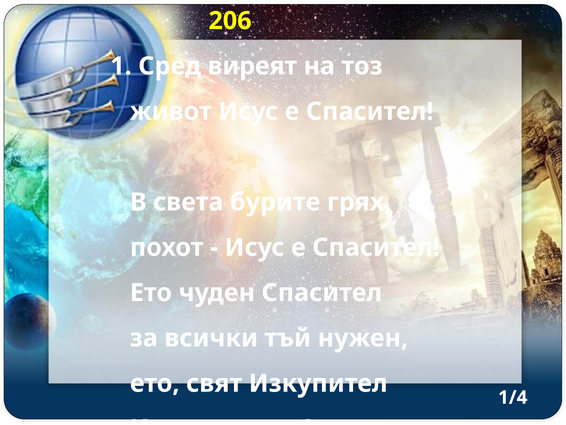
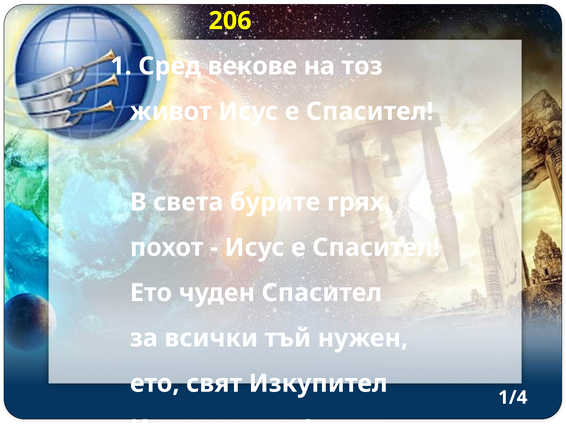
виреят: виреят -> векове (252, 66)
